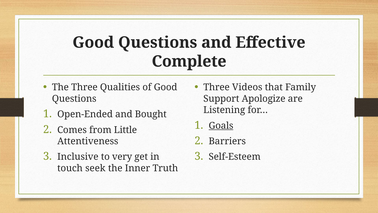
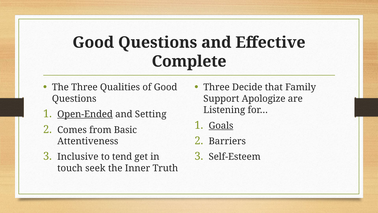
Videos: Videos -> Decide (247, 87)
Open-Ended underline: none -> present (85, 114)
Bought: Bought -> Setting (151, 114)
Little: Little -> Basic (125, 130)
very: very -> tend (122, 157)
